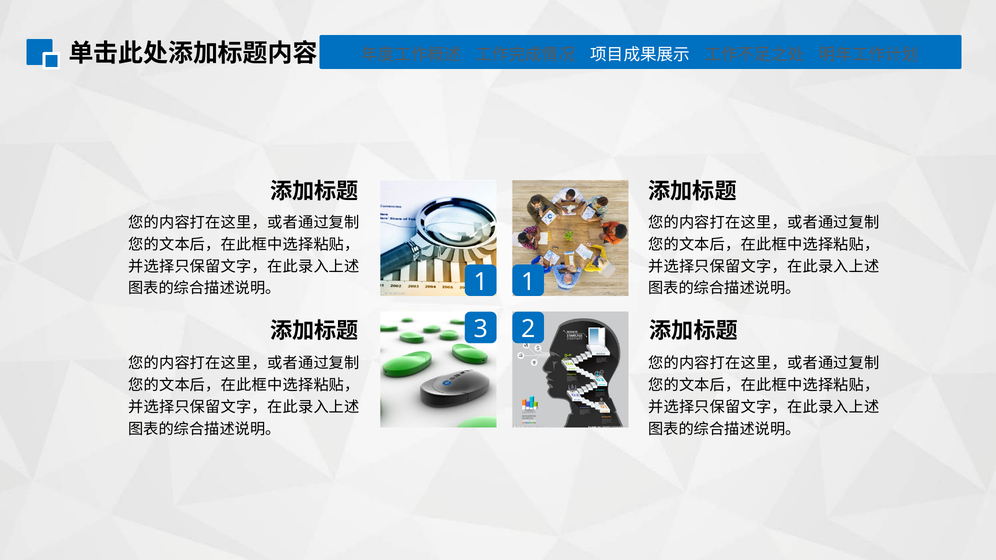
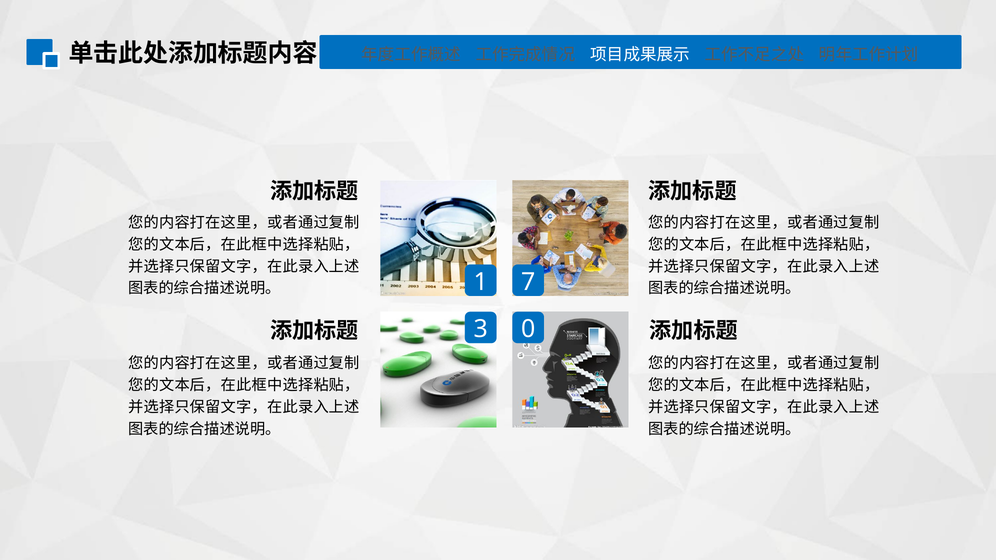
1 1: 1 -> 7 (528, 282)
2: 2 -> 0 (528, 329)
